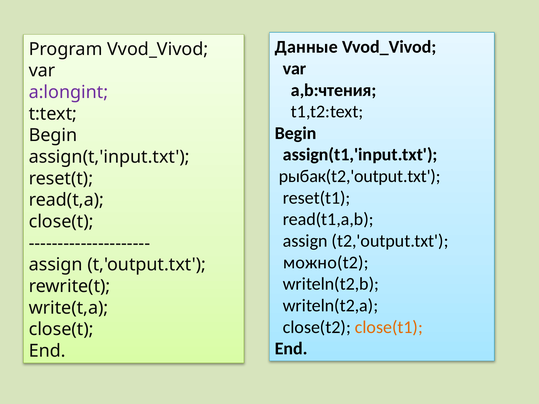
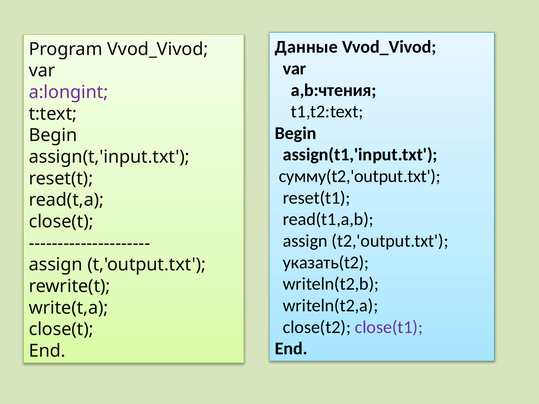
рыбак(t2,'output.txt: рыбак(t2,'output.txt -> сумму(t2,'output.txt (360, 176)
можно(t2: можно(t2 -> указать(t2 (326, 263)
close(t1 colour: orange -> purple (389, 327)
